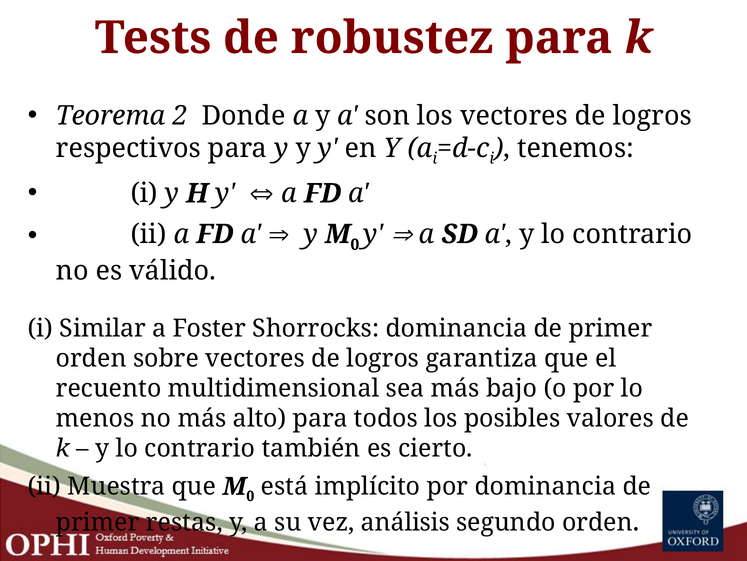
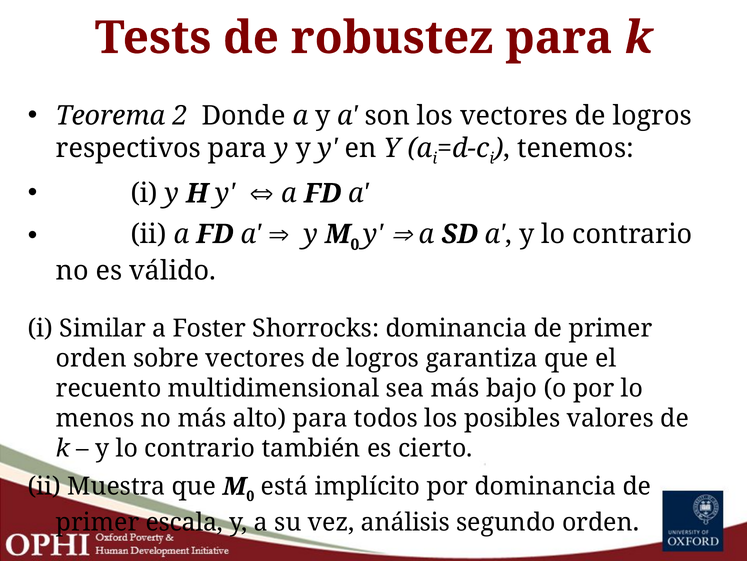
restas: restas -> escala (184, 522)
